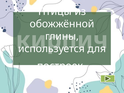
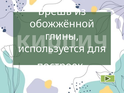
Птицы: Птицы -> Брешь (55, 12)
